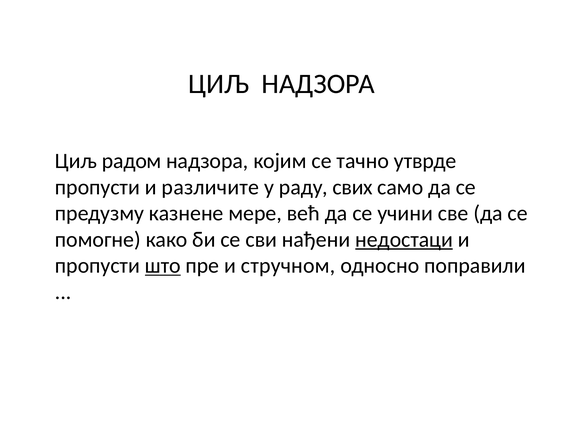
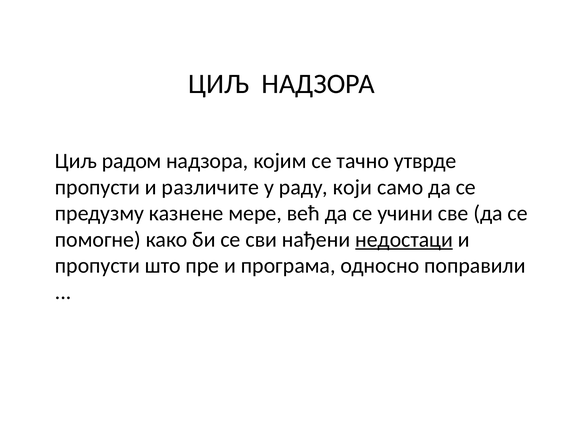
свих: свих -> који (352, 187)
што underline: present -> none (163, 266)
стручном: стручном -> програма (288, 266)
